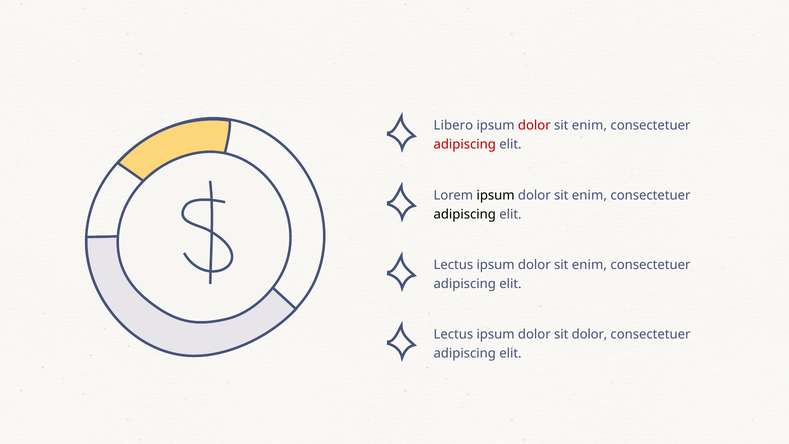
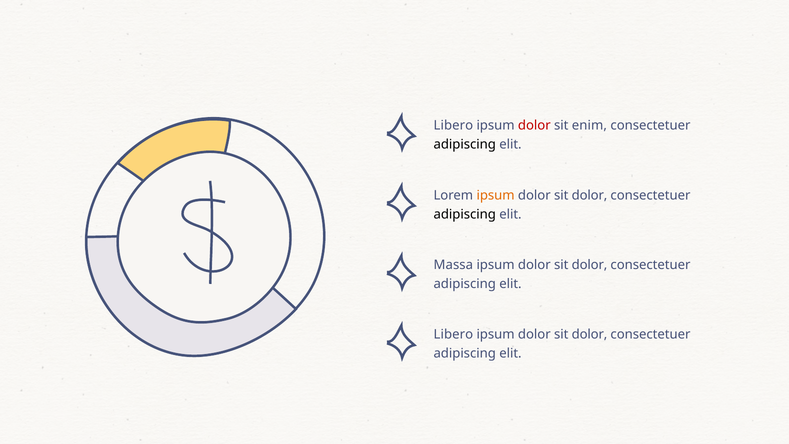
adipiscing colour: red -> black (465, 144)
ipsum colour: black -> orange (496, 195)
enim: enim -> dolor (590, 195)
Lectus: Lectus -> Massa (453, 265)
enim: enim -> dolor (590, 265)
Lectus: Lectus -> Libero (453, 334)
